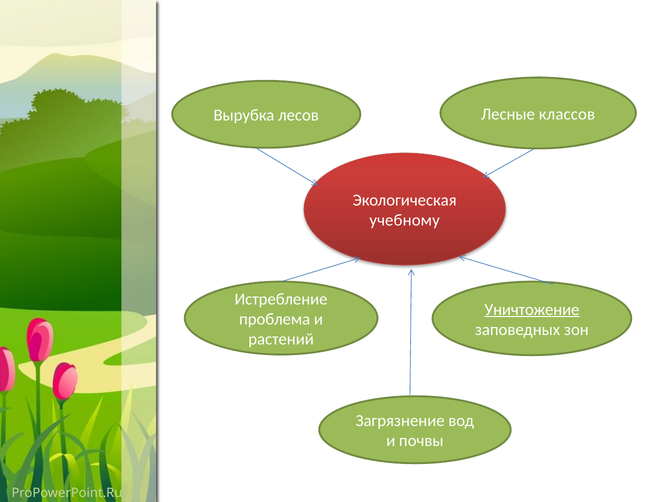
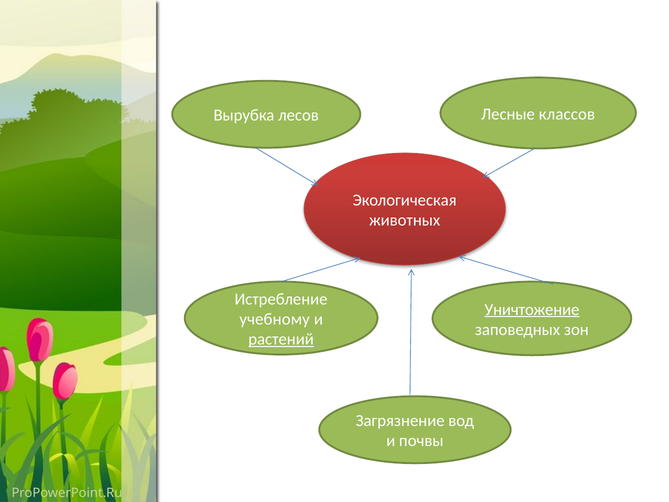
учебному: учебному -> животных (405, 220)
проблема: проблема -> учебному (275, 319)
растений underline: none -> present (281, 339)
